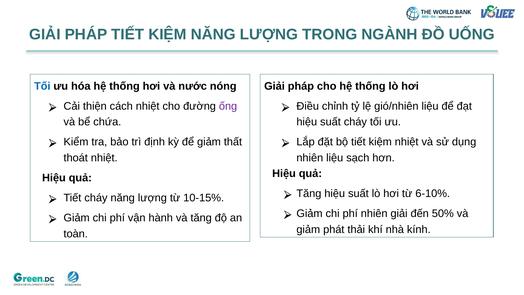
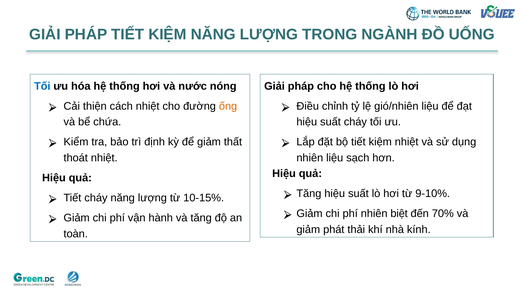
ống colour: purple -> orange (228, 106)
6-10%: 6-10% -> 9-10% (433, 193)
nhiên giải: giải -> biệt (399, 213)
50%: 50% -> 70% (443, 213)
